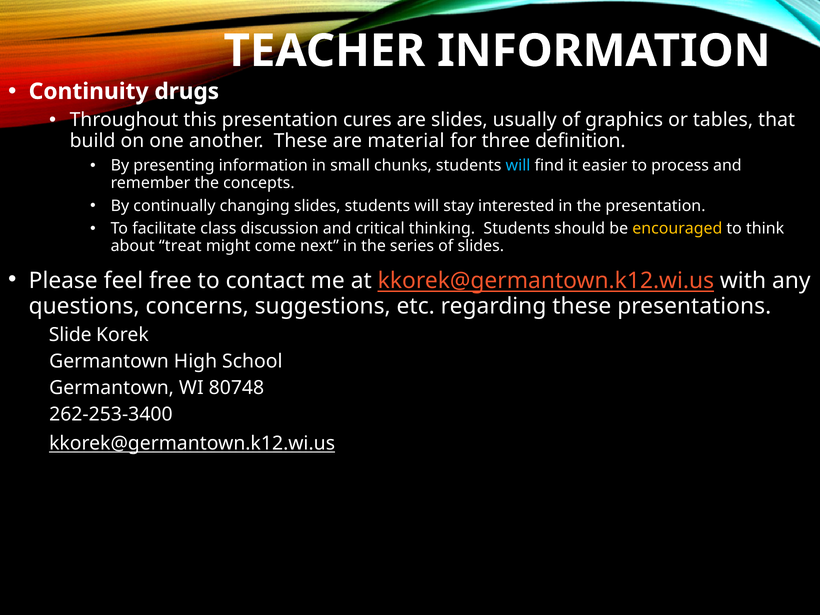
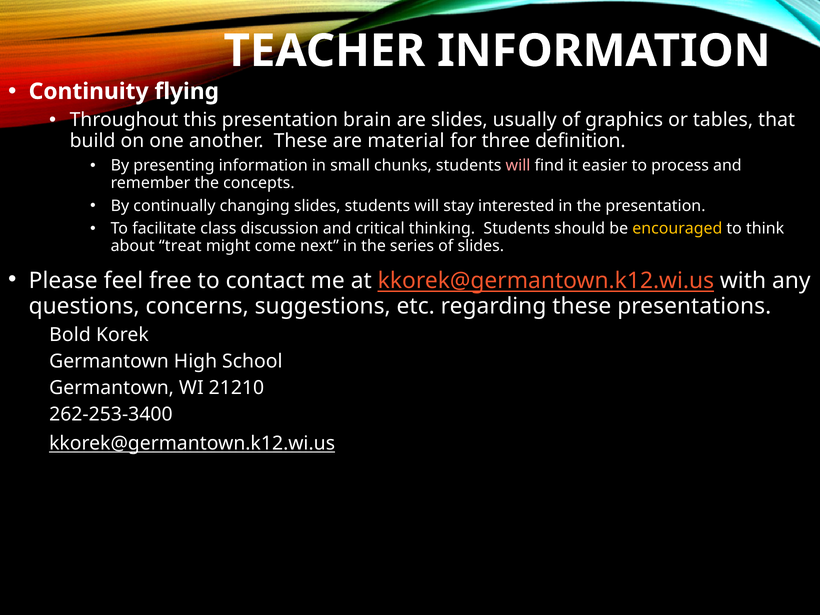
drugs: drugs -> flying (187, 91)
cures: cures -> brain (367, 120)
will colour: light blue -> pink (518, 166)
Slide: Slide -> Bold (70, 335)
80748: 80748 -> 21210 (236, 388)
